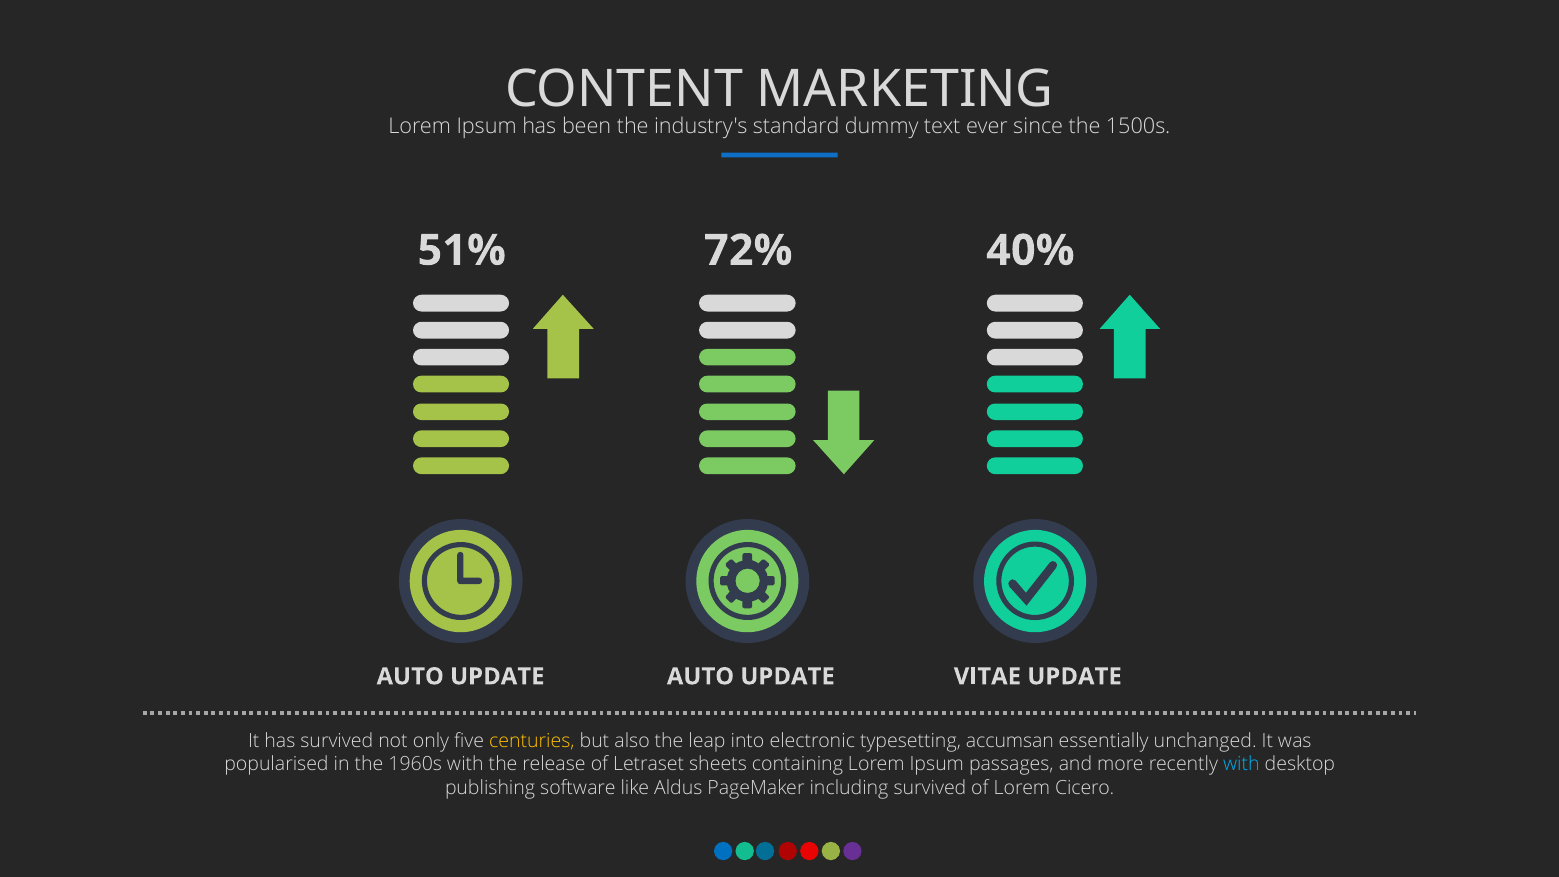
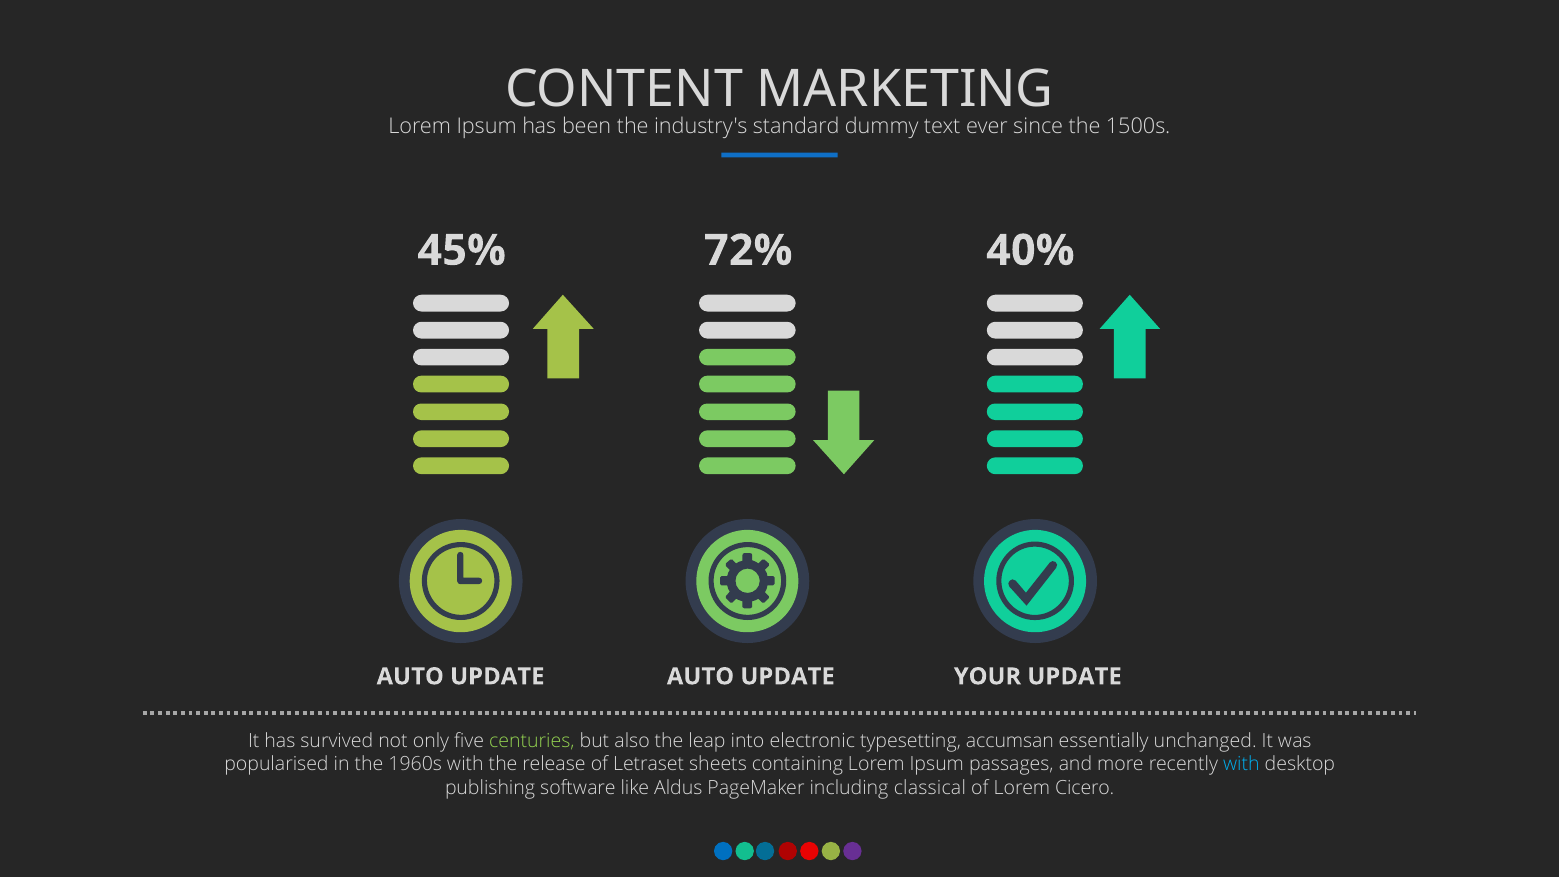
51%: 51% -> 45% (462, 250)
VITAE: VITAE -> YOUR (987, 677)
centuries colour: yellow -> light green (532, 741)
including survived: survived -> classical (930, 788)
